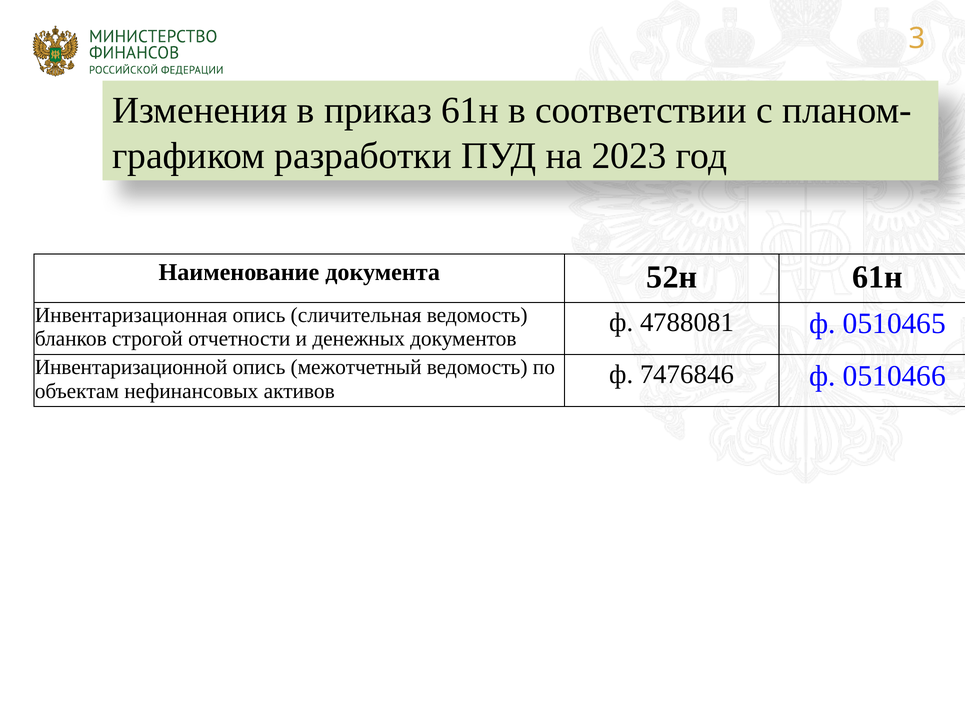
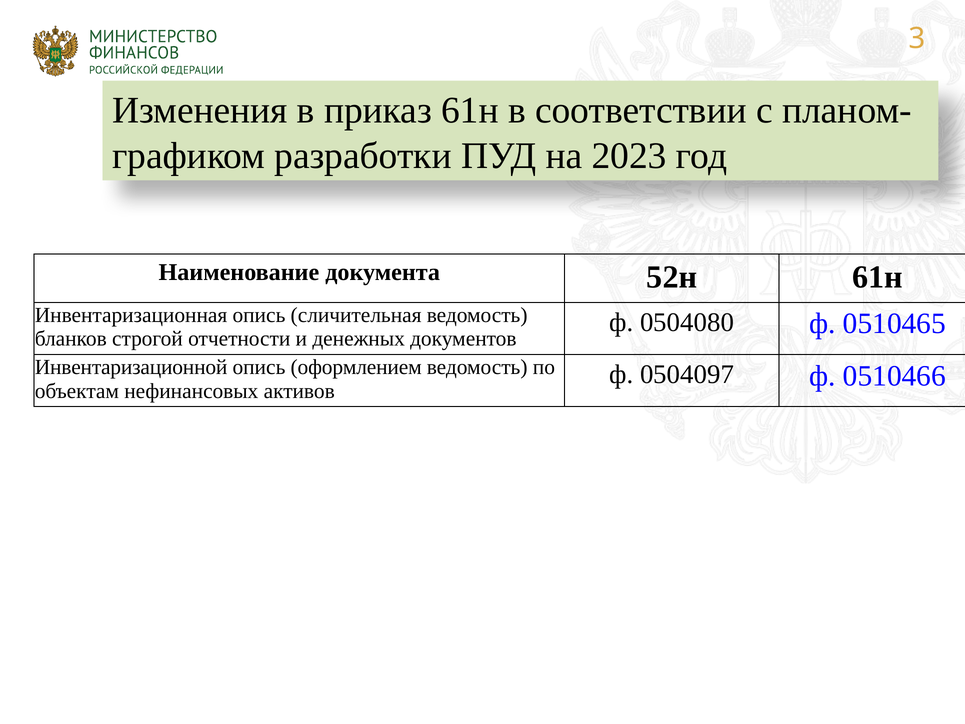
4788081: 4788081 -> 0504080 (687, 322)
межотчетный: межотчетный -> оформлением (356, 367)
7476846: 7476846 -> 0504097 (687, 374)
